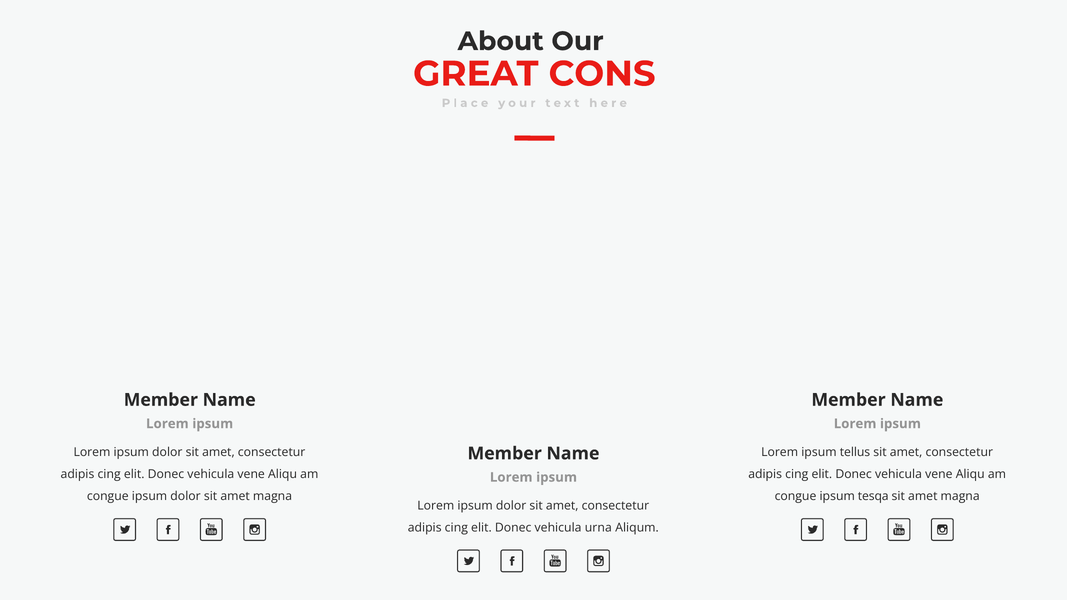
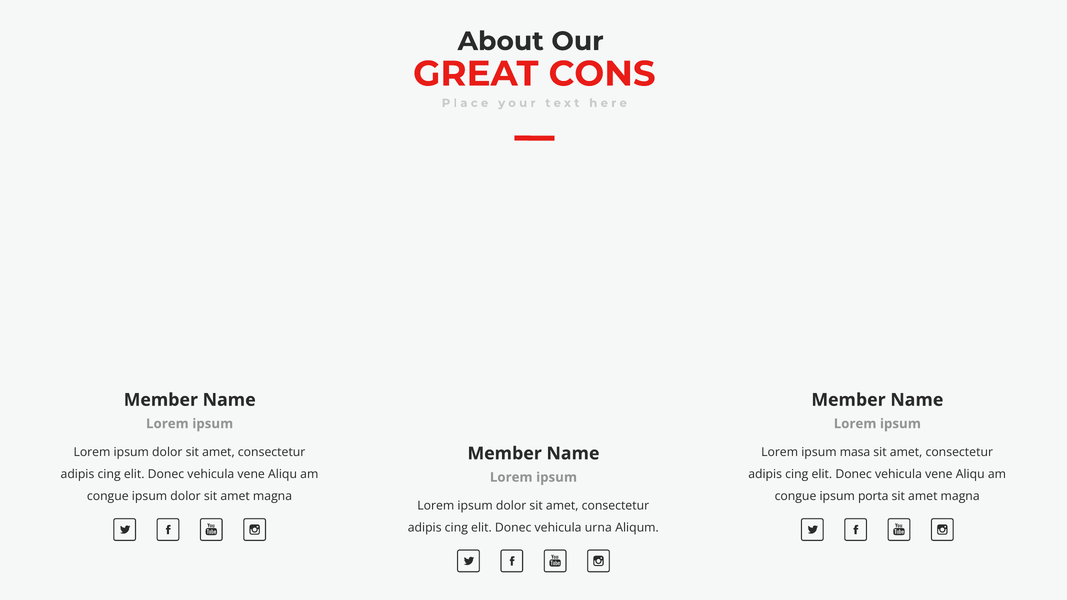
tellus: tellus -> masa (855, 452)
tesqa: tesqa -> porta (873, 496)
